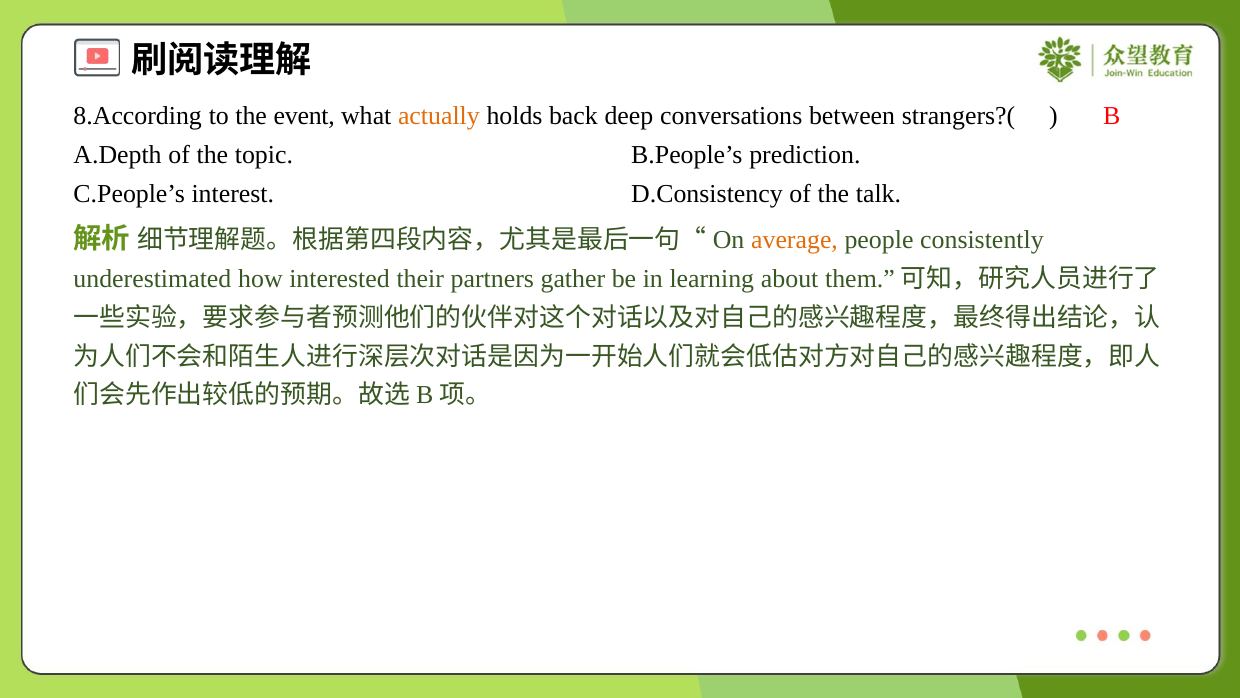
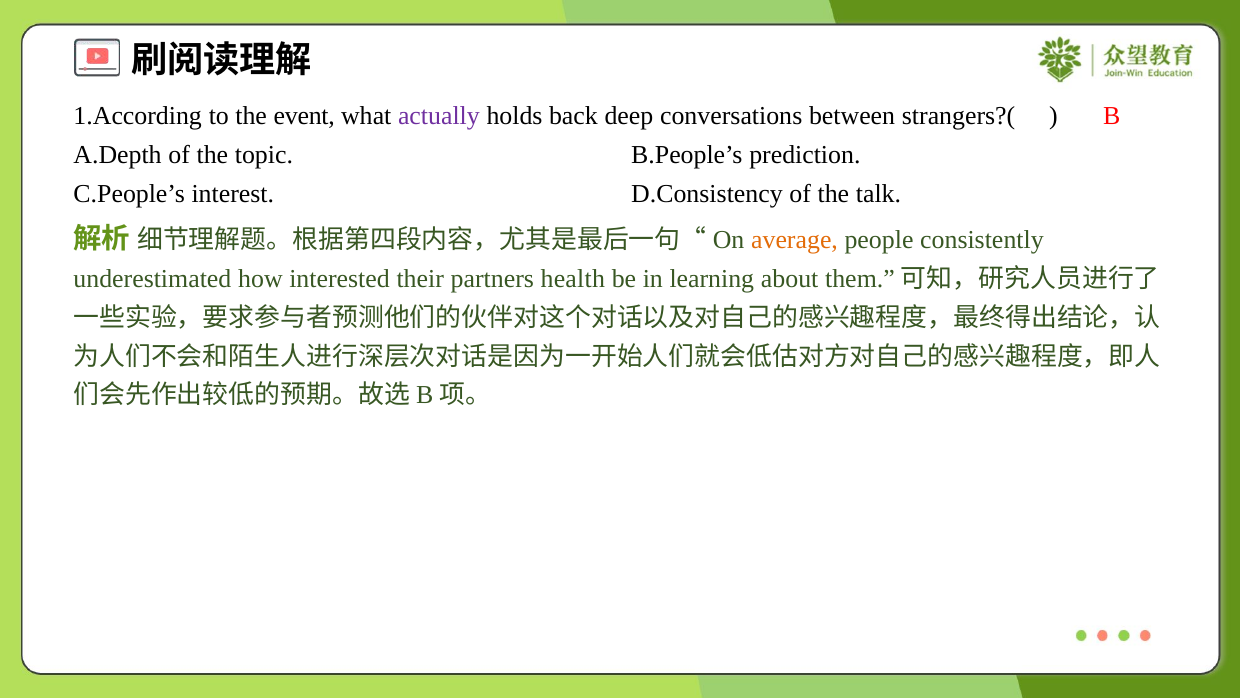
8.According: 8.According -> 1.According (138, 116)
actually colour: orange -> purple (439, 116)
gather: gather -> health (573, 279)
